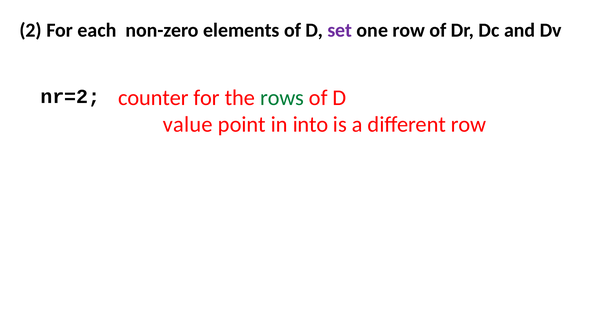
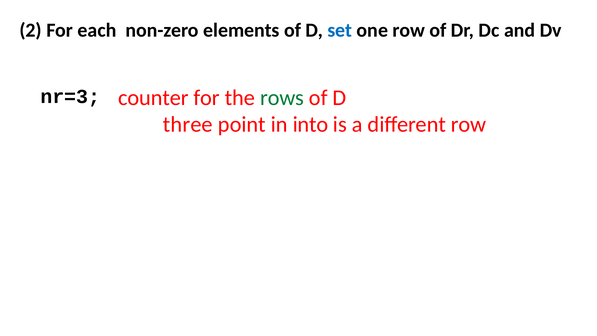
set colour: purple -> blue (340, 30)
nr=2: nr=2 -> nr=3 (70, 97)
value: value -> three (188, 124)
